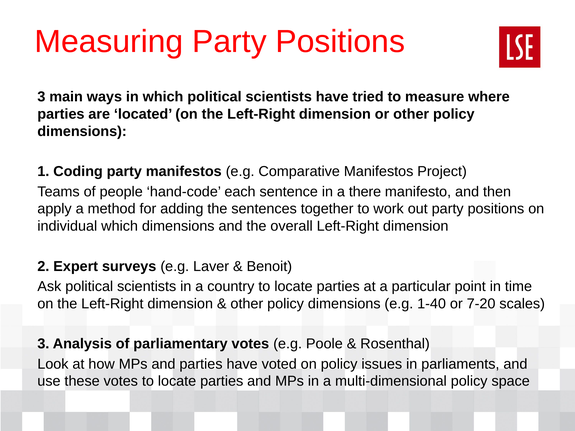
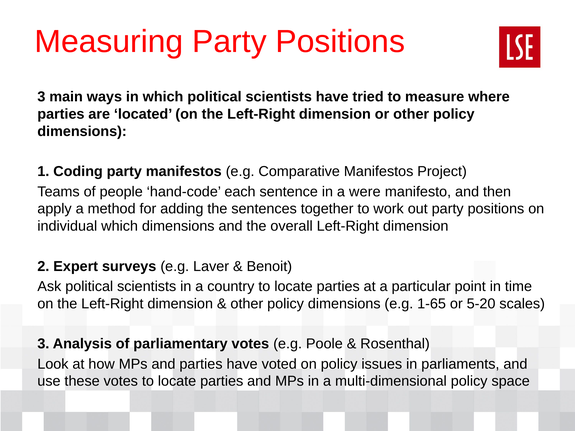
there: there -> were (365, 192)
1-40: 1-40 -> 1-65 (432, 304)
7-20: 7-20 -> 5-20 (481, 304)
